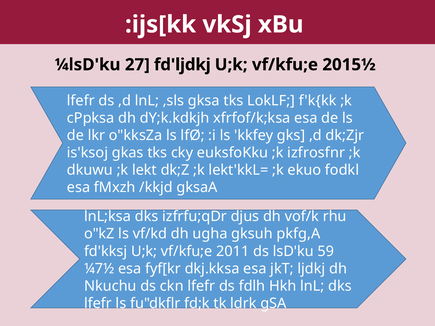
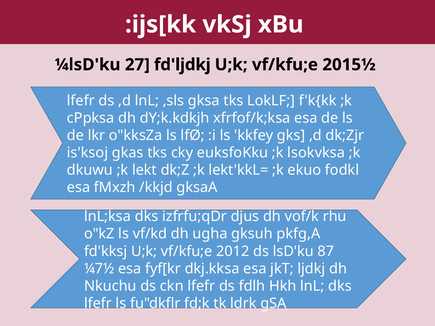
izfrosfnr: izfrosfnr -> lsokvksa (316, 153)
2011: 2011 -> 2012 (233, 251)
59: 59 -> 87 (326, 251)
